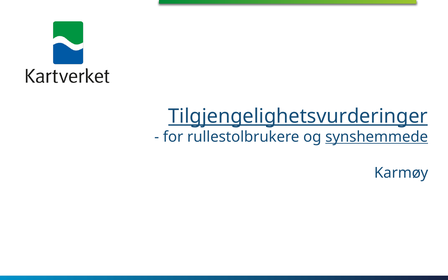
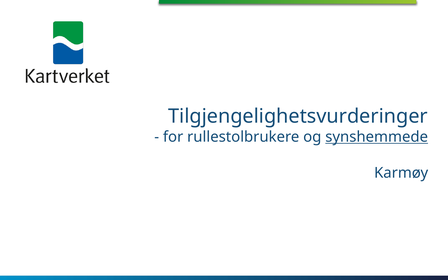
Tilgjengelighetsvurderinger underline: present -> none (298, 116)
